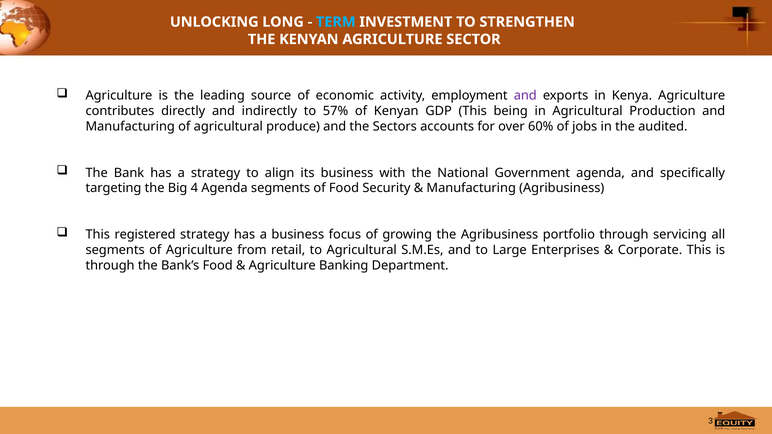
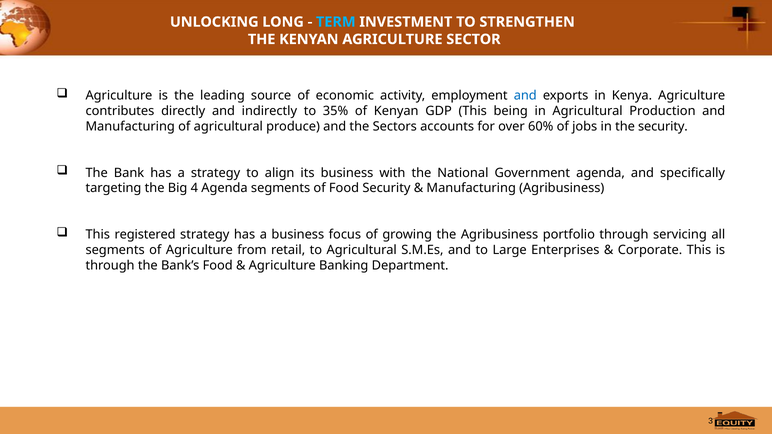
and colour: purple -> blue (525, 96)
57%: 57% -> 35% (336, 111)
the audited: audited -> security (663, 127)
